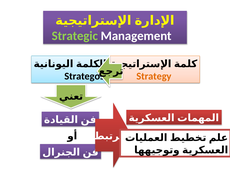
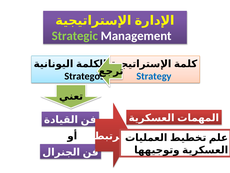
Strategy colour: orange -> blue (154, 76)
